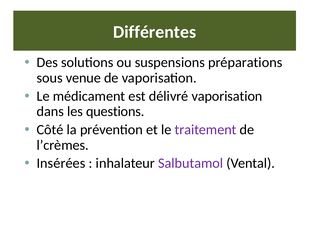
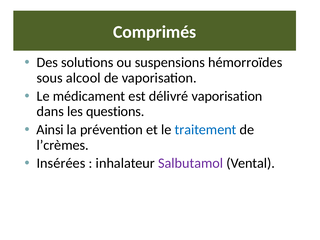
Différentes: Différentes -> Comprimés (155, 32)
préparations: préparations -> hémorroïdes (245, 63)
venue: venue -> alcool (83, 78)
Côté: Côté -> Ainsi (50, 130)
traitement colour: purple -> blue (206, 130)
